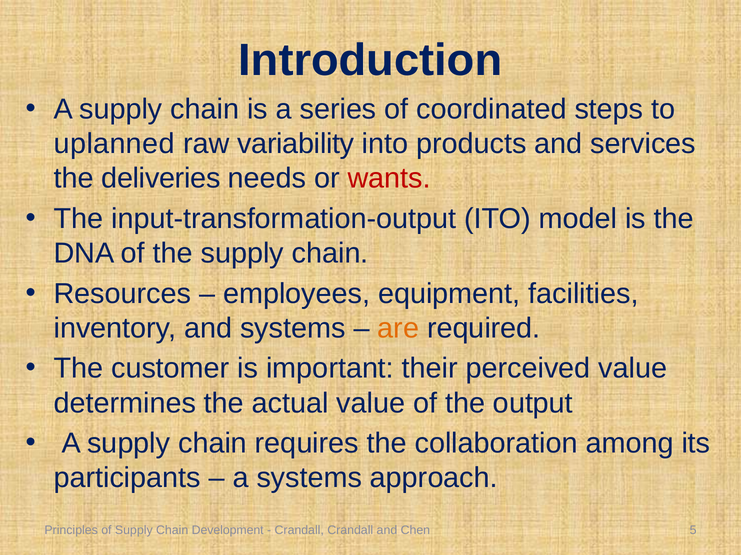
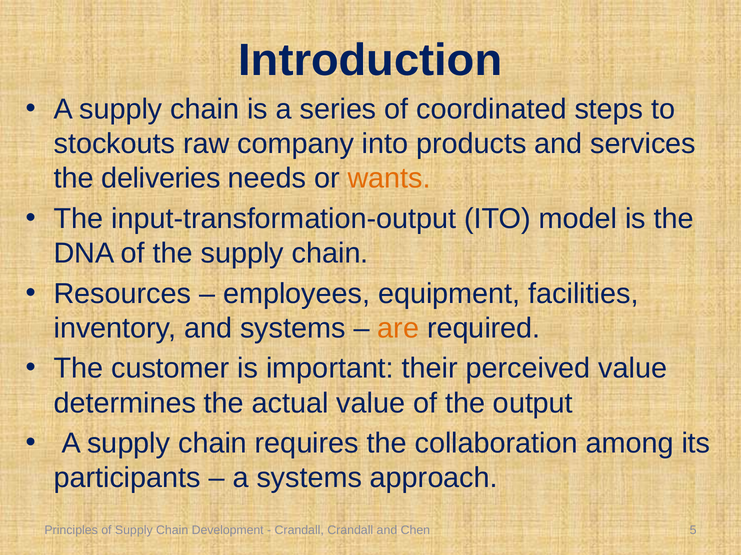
uplanned: uplanned -> stockouts (114, 144)
variability: variability -> company (296, 144)
wants colour: red -> orange (389, 179)
